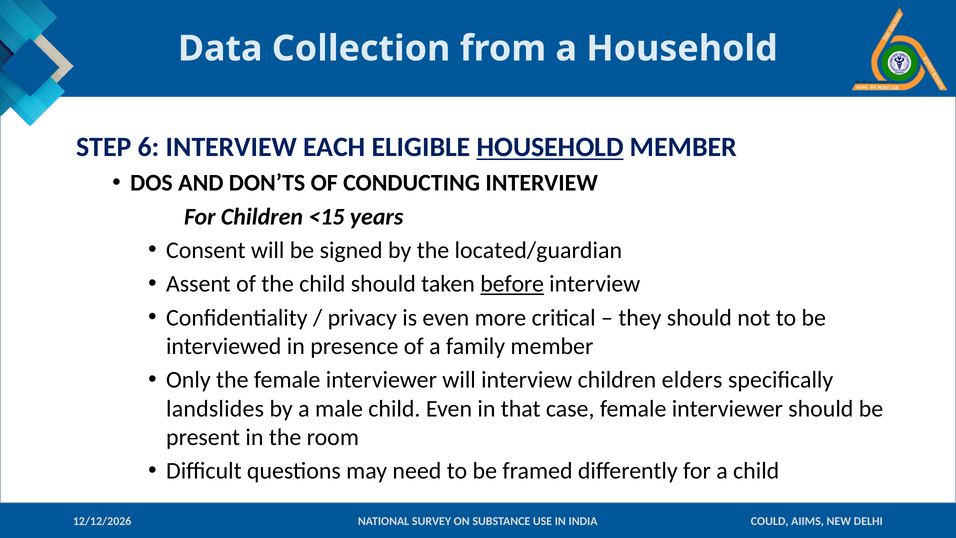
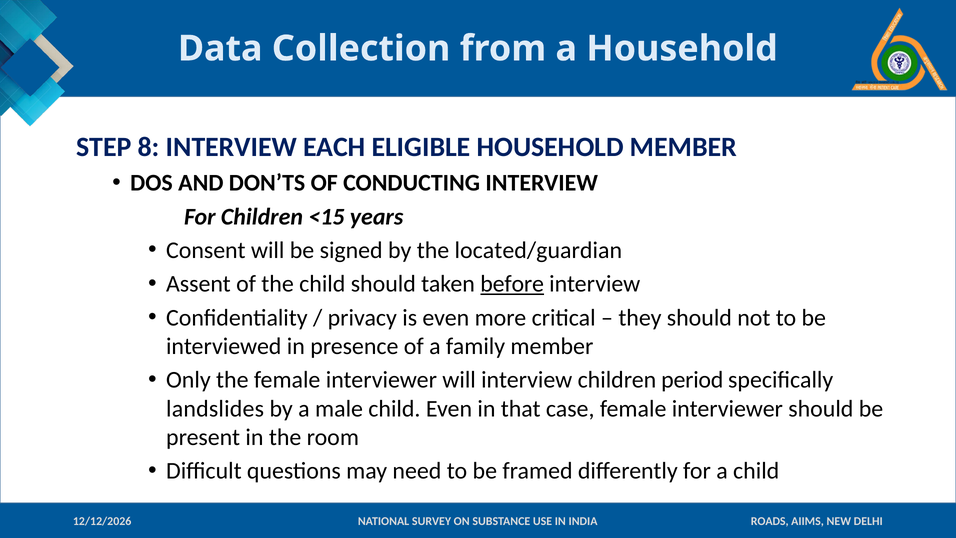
6: 6 -> 8 (149, 147)
HOUSEHOLD underline: present -> none (550, 147)
elders: elders -> period (692, 380)
COULD: COULD -> ROADS (770, 521)
